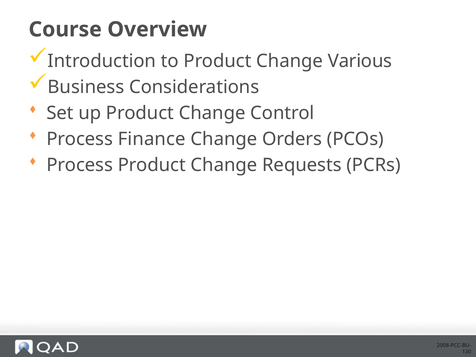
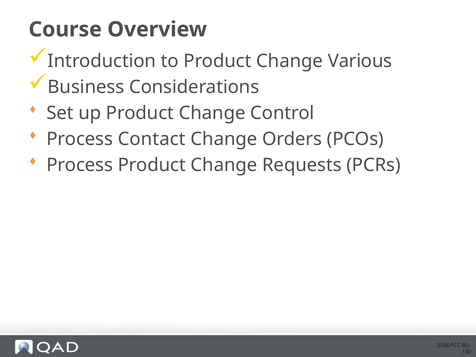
Finance: Finance -> Contact (152, 139)
